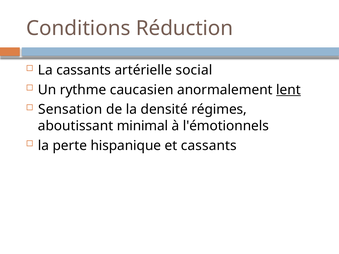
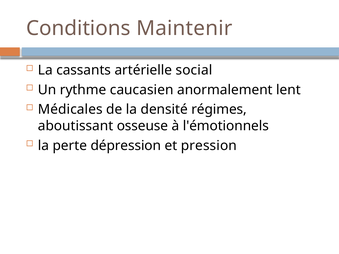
Réduction: Réduction -> Maintenir (184, 28)
lent underline: present -> none (288, 90)
Sensation: Sensation -> Médicales (70, 110)
minimal: minimal -> osseuse (142, 126)
hispanique: hispanique -> dépression (126, 146)
et cassants: cassants -> pression (209, 146)
